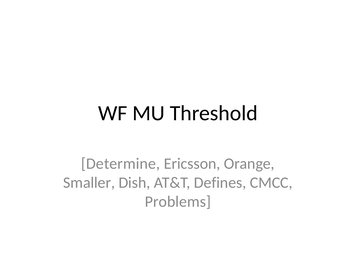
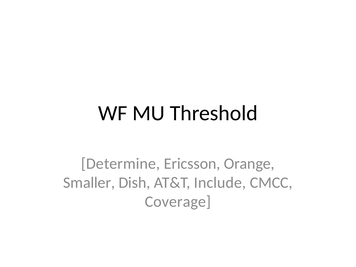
Defines: Defines -> Include (220, 183)
Problems: Problems -> Coverage (178, 202)
